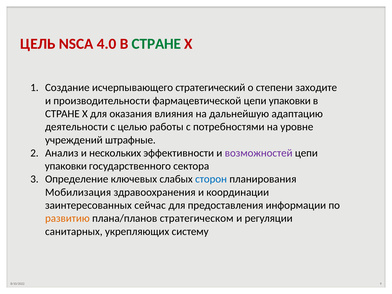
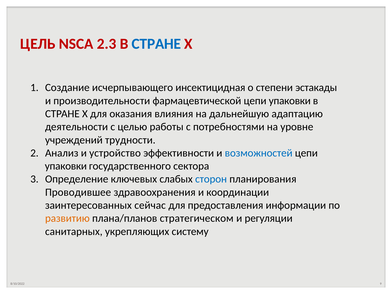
4.0: 4.0 -> 2.3 (107, 44)
СТРАНЕ colour: green -> blue (156, 44)
стратегический: стратегический -> инсектицидная (210, 88)
заходите: заходите -> эстакады (316, 88)
штрафные: штрафные -> трудности (130, 140)
нескольких: нескольких -> устройство (115, 153)
возможностей colour: purple -> blue (259, 153)
Мобилизация: Мобилизация -> Проводившее (78, 192)
